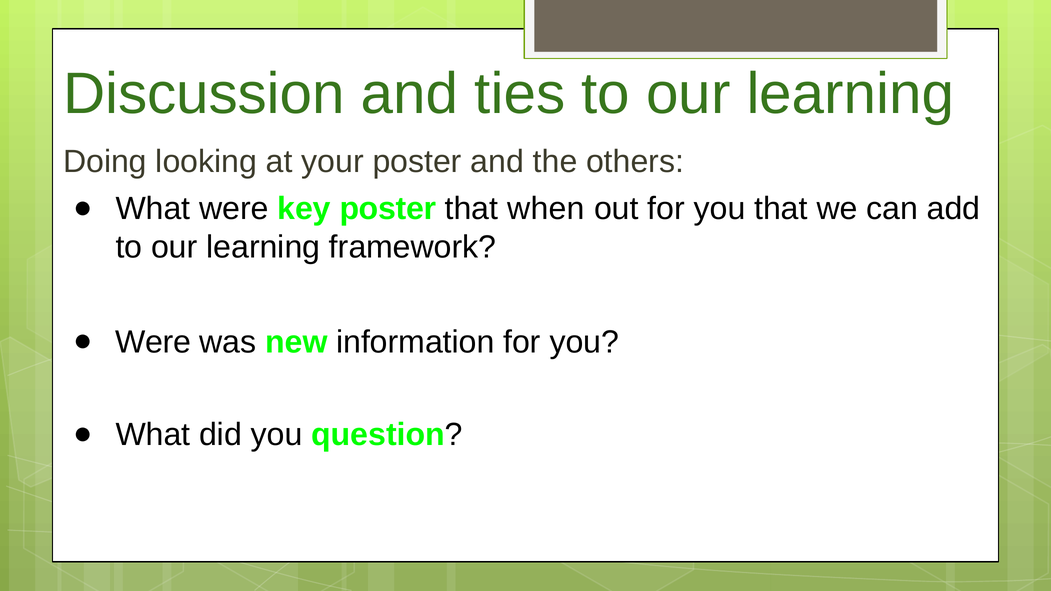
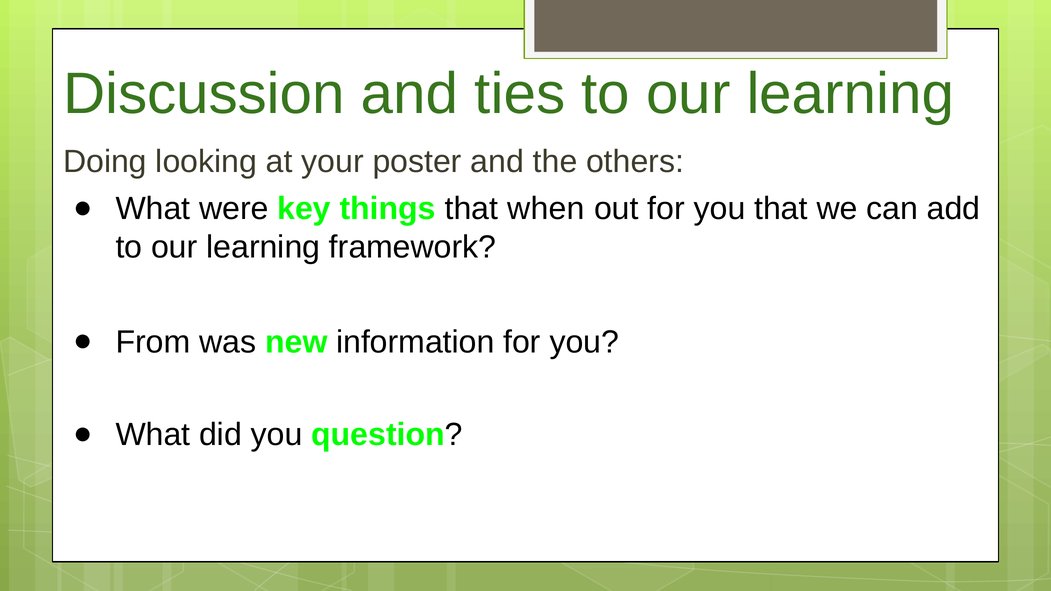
key poster: poster -> things (388, 209)
Were: Were -> From (153, 342)
